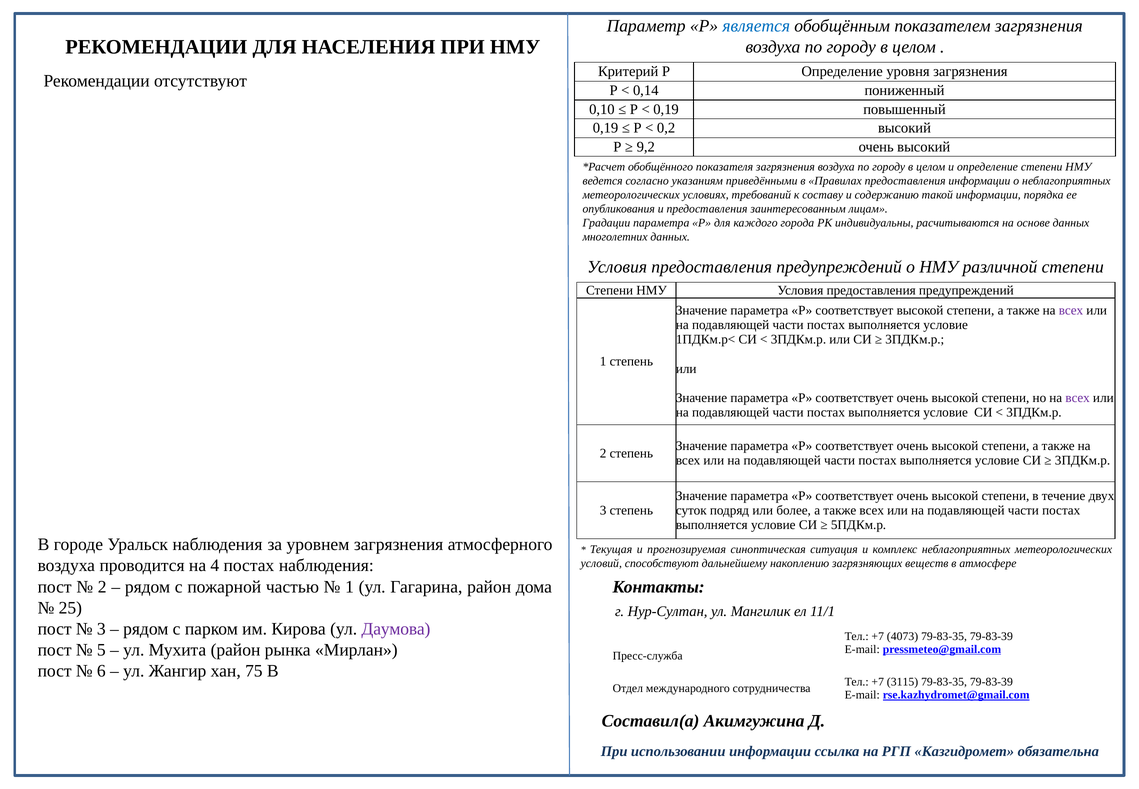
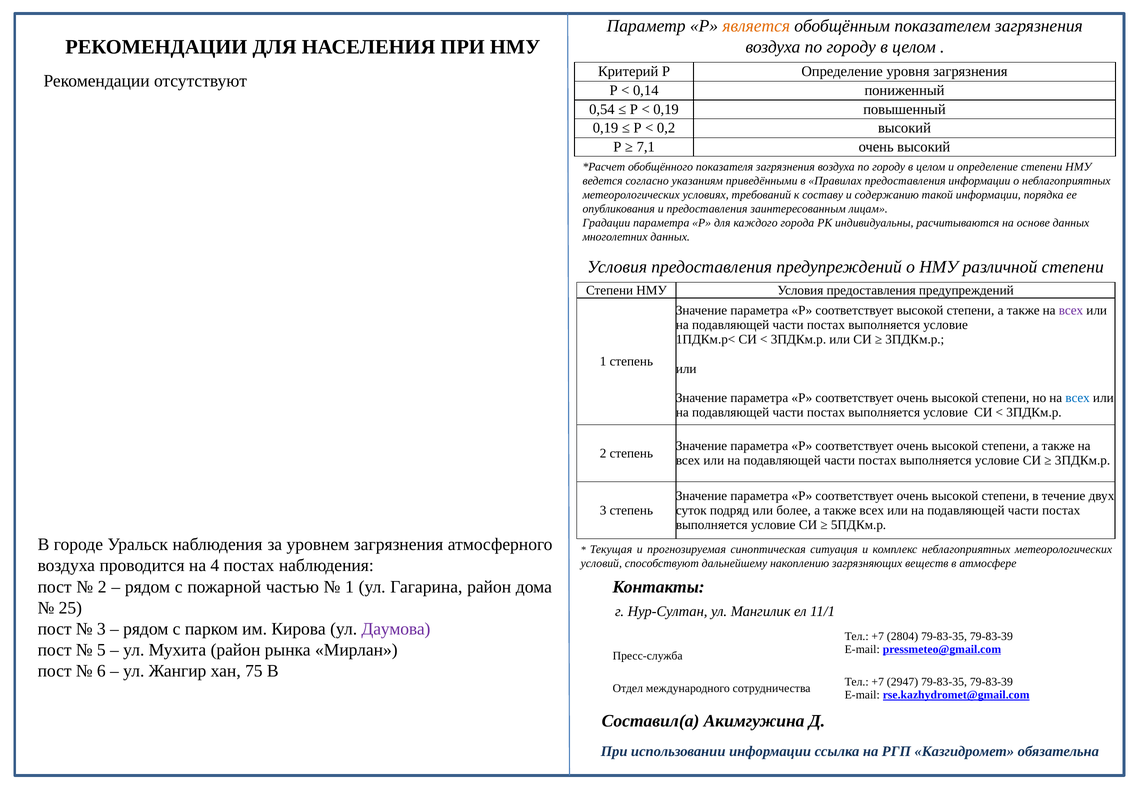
является colour: blue -> orange (756, 26)
0,10: 0,10 -> 0,54 (602, 109)
9,2: 9,2 -> 7,1 (646, 147)
всех colour: purple -> blue (1078, 398)
4073: 4073 -> 2804 (903, 636)
3115: 3115 -> 2947 (903, 681)
